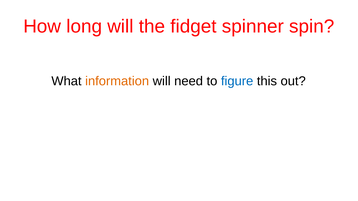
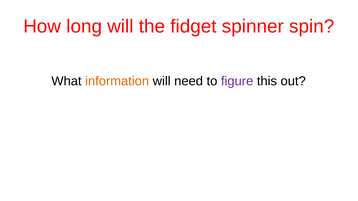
figure colour: blue -> purple (237, 81)
